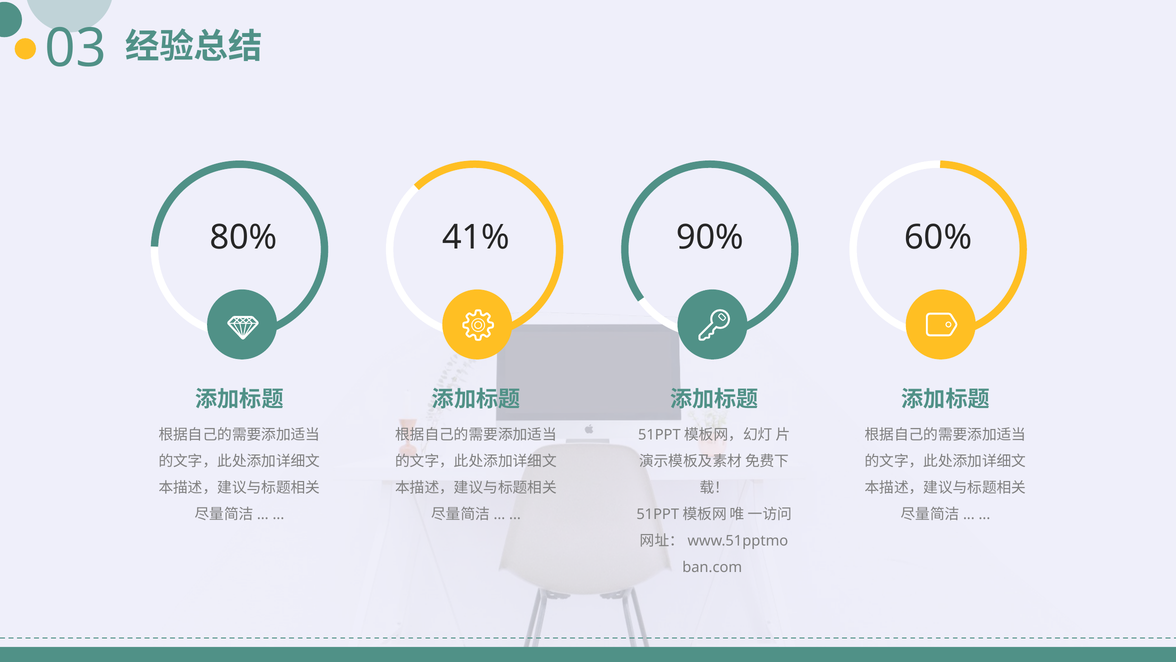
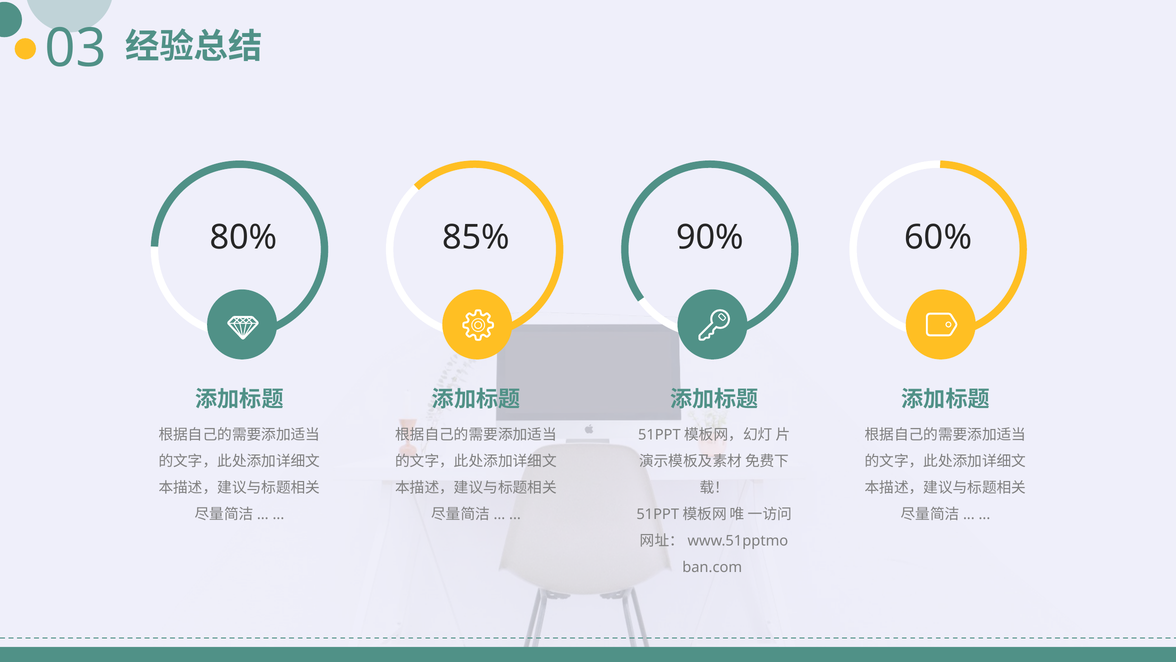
41%: 41% -> 85% (476, 237)
